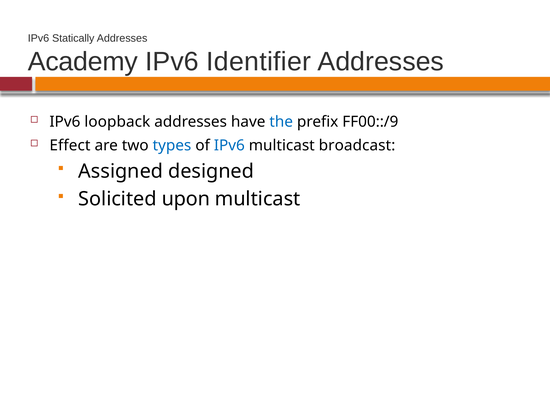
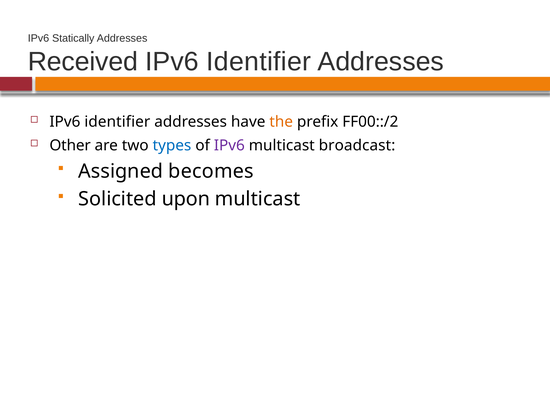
Academy: Academy -> Received (83, 62)
loopback: loopback -> identifier (117, 122)
the colour: blue -> orange (281, 122)
FF00::/9: FF00::/9 -> FF00::/2 (370, 122)
Effect: Effect -> Other (70, 146)
IPv6 colour: blue -> purple (229, 146)
designed: designed -> becomes (211, 171)
